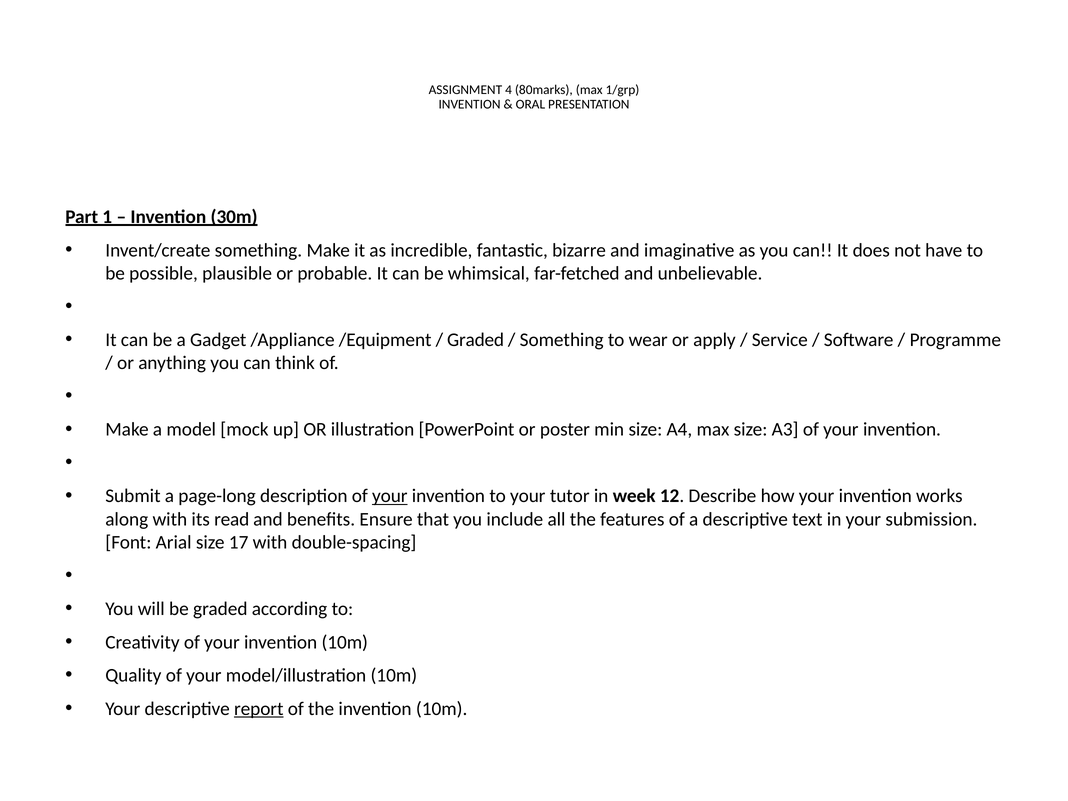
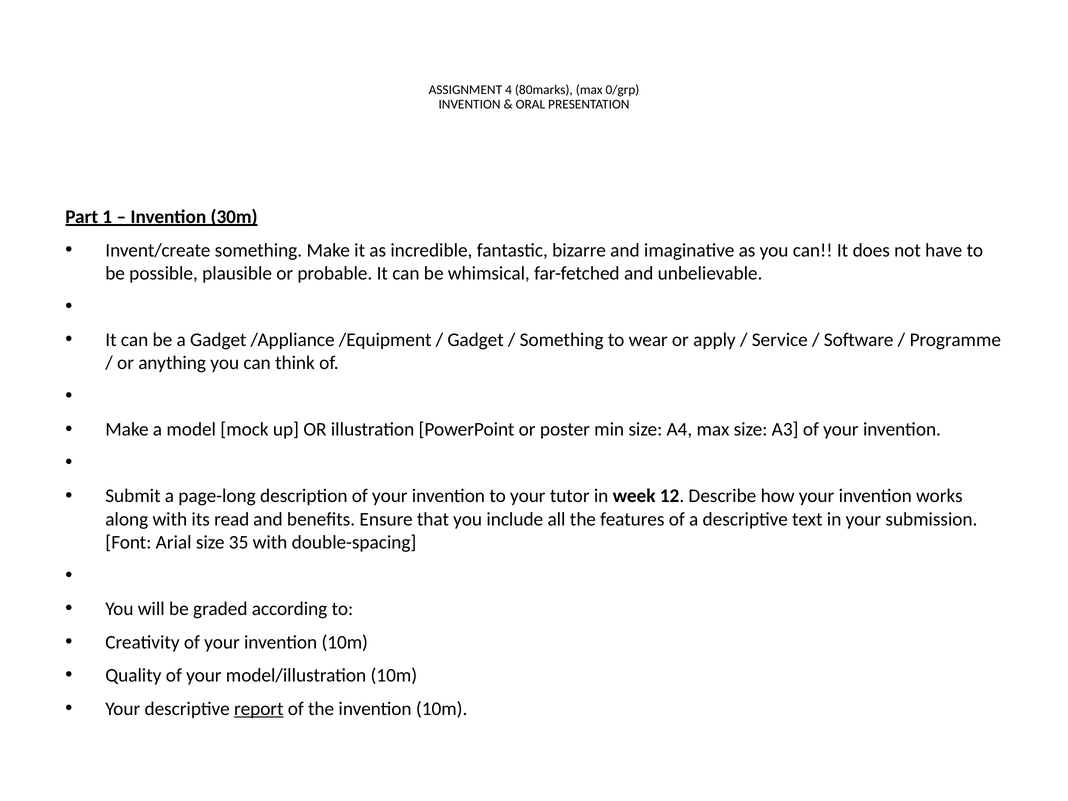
1/grp: 1/grp -> 0/grp (622, 90)
Graded: Graded -> Gadget (476, 340)
your underline: present -> none (390, 496)
17: 17 -> 35 (239, 542)
